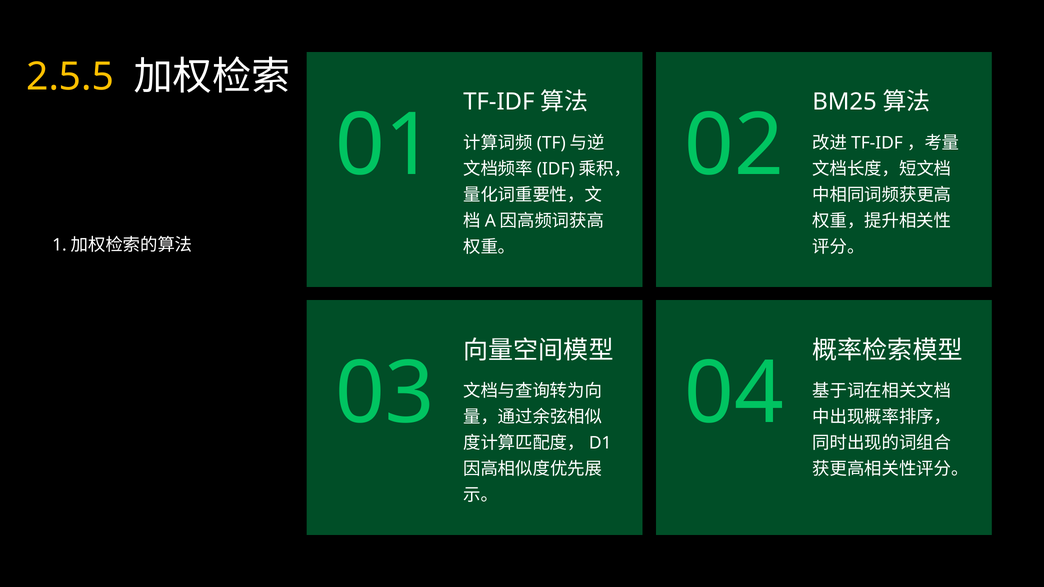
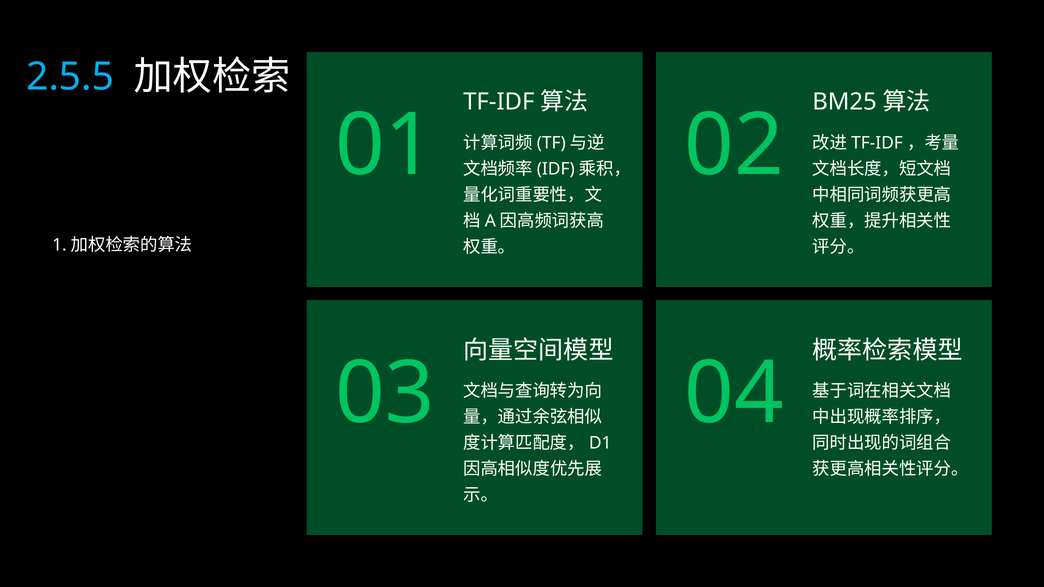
2.5.5 colour: yellow -> light blue (70, 77)
